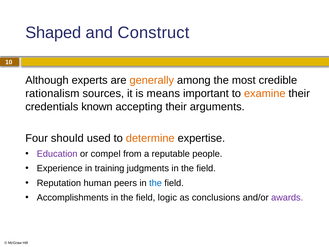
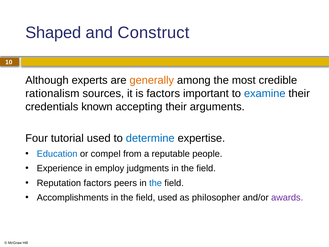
is means: means -> factors (163, 93)
examine colour: orange -> blue (265, 93)
should: should -> tutorial (67, 138)
determine colour: orange -> blue (150, 138)
Education colour: purple -> blue (57, 154)
training: training -> employ (109, 168)
Reputation human: human -> factors (98, 183)
field logic: logic -> used (167, 197)
conclusions: conclusions -> philosopher (216, 197)
